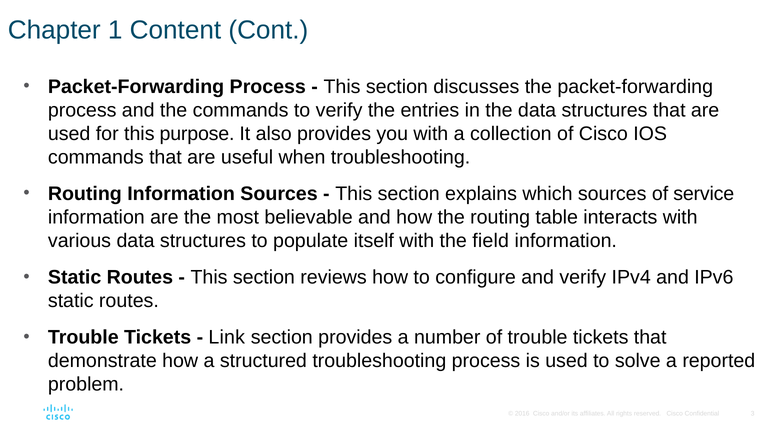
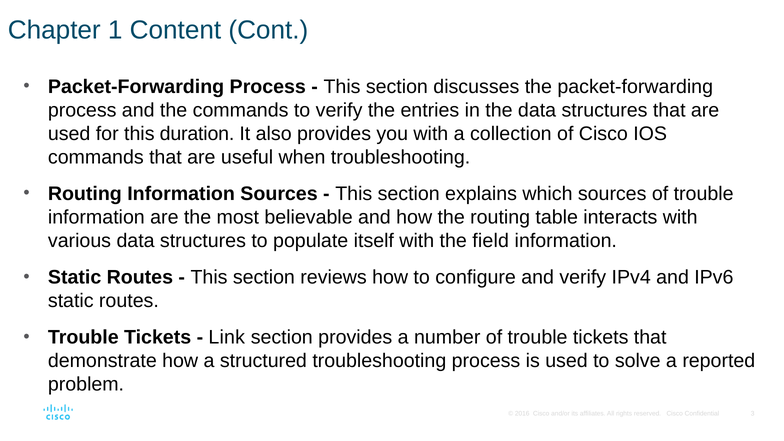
purpose: purpose -> duration (197, 134)
sources of service: service -> trouble (704, 194)
